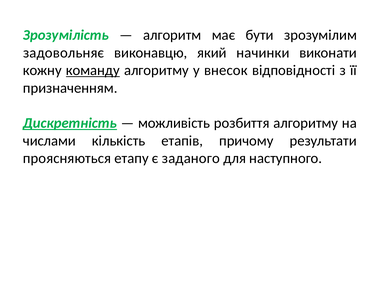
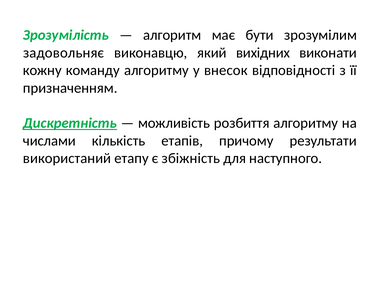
начинки: начинки -> вихідних (263, 53)
команду underline: present -> none (93, 70)
проясняються: проясняються -> використаний (67, 158)
заданого: заданого -> збіжність (191, 158)
